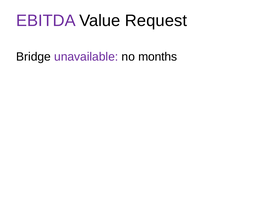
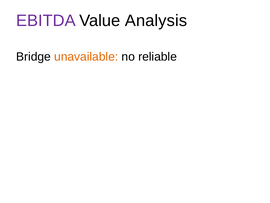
Request: Request -> Analysis (156, 20)
unavailable colour: purple -> orange (86, 57)
months: months -> reliable (158, 57)
